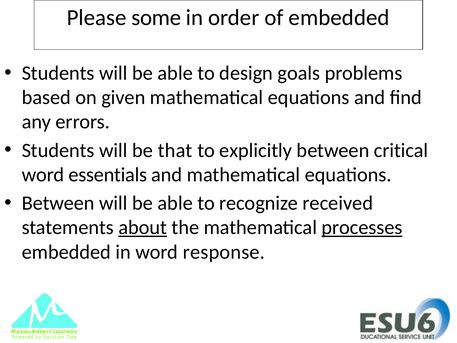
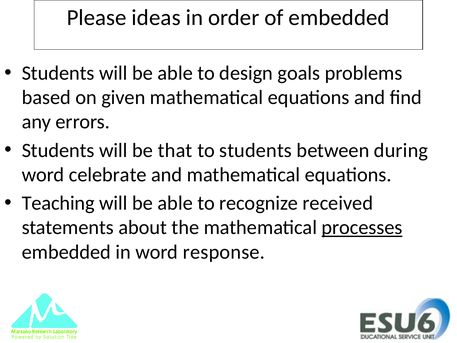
some: some -> ideas (156, 18)
to explicitly: explicitly -> students (256, 150)
critical: critical -> during (401, 150)
essentials: essentials -> celebrate (108, 175)
Between: Between -> Teaching (58, 203)
about underline: present -> none (143, 227)
